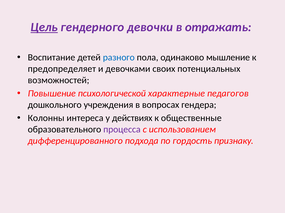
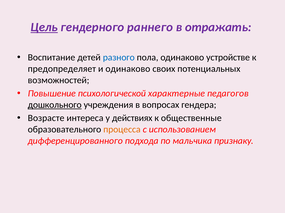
девочки: девочки -> раннего (150, 27)
мышление: мышление -> устройстве (228, 58)
и девочками: девочками -> одинаково (128, 69)
дошкольного underline: none -> present (55, 105)
Колонны: Колонны -> Возрасте (46, 118)
процесса colour: purple -> orange (122, 130)
гордость: гордость -> мальчика (192, 141)
